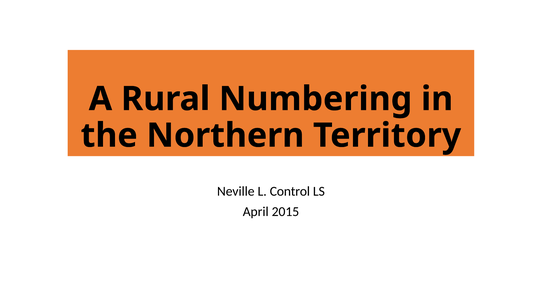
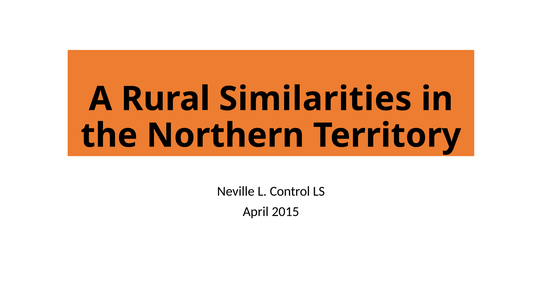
Numbering: Numbering -> Similarities (315, 99)
